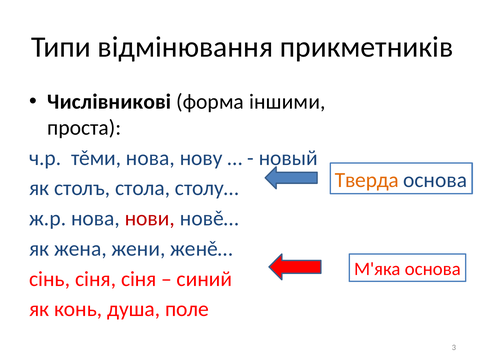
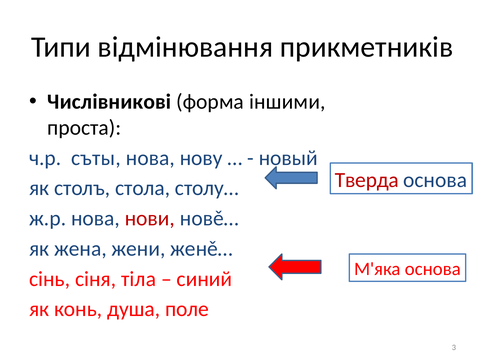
тěми: тěми -> съты (96, 158)
Тверда colour: orange -> red (367, 180)
сіня сіня: сіня -> тіла (139, 279)
